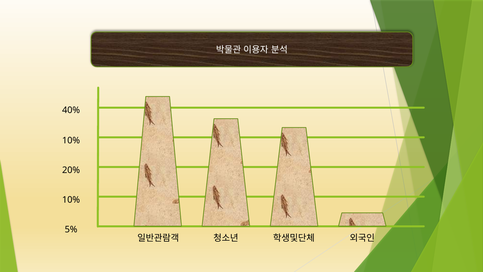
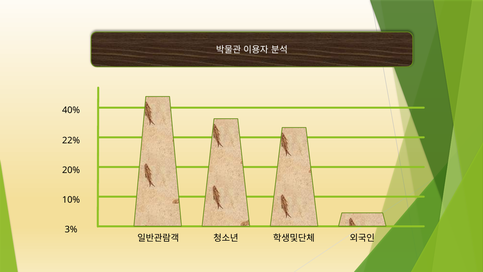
10%: 10% -> 22% (71, 140)
5%: 5% -> 3% (71, 229)
